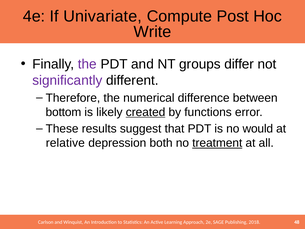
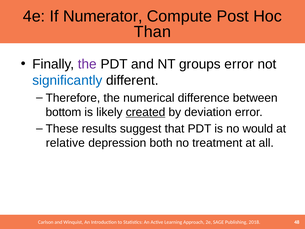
Univariate: Univariate -> Numerator (103, 16)
Write: Write -> Than (152, 32)
groups differ: differ -> error (239, 64)
significantly colour: purple -> blue (67, 80)
functions: functions -> deviation (208, 112)
treatment underline: present -> none (217, 143)
